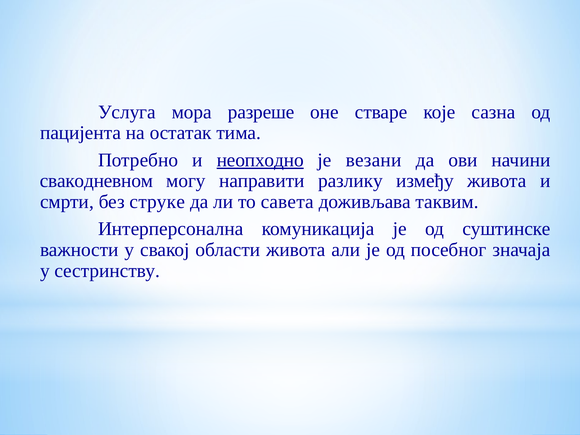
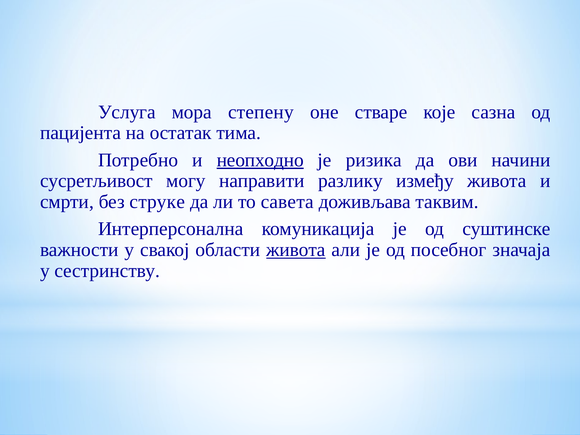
разреше: разреше -> степену (261, 112)
везани: везани -> ризика (374, 160)
свакодневном: свакодневном -> сусретљивост (96, 181)
живота underline: none -> present (296, 250)
